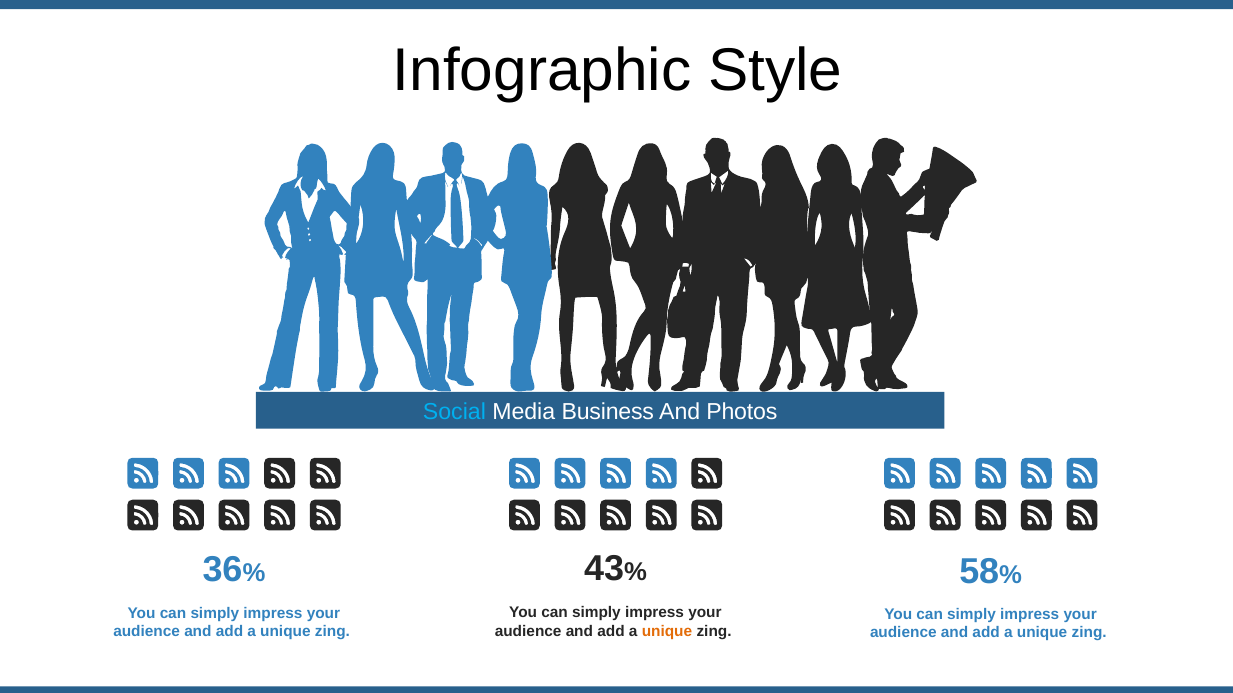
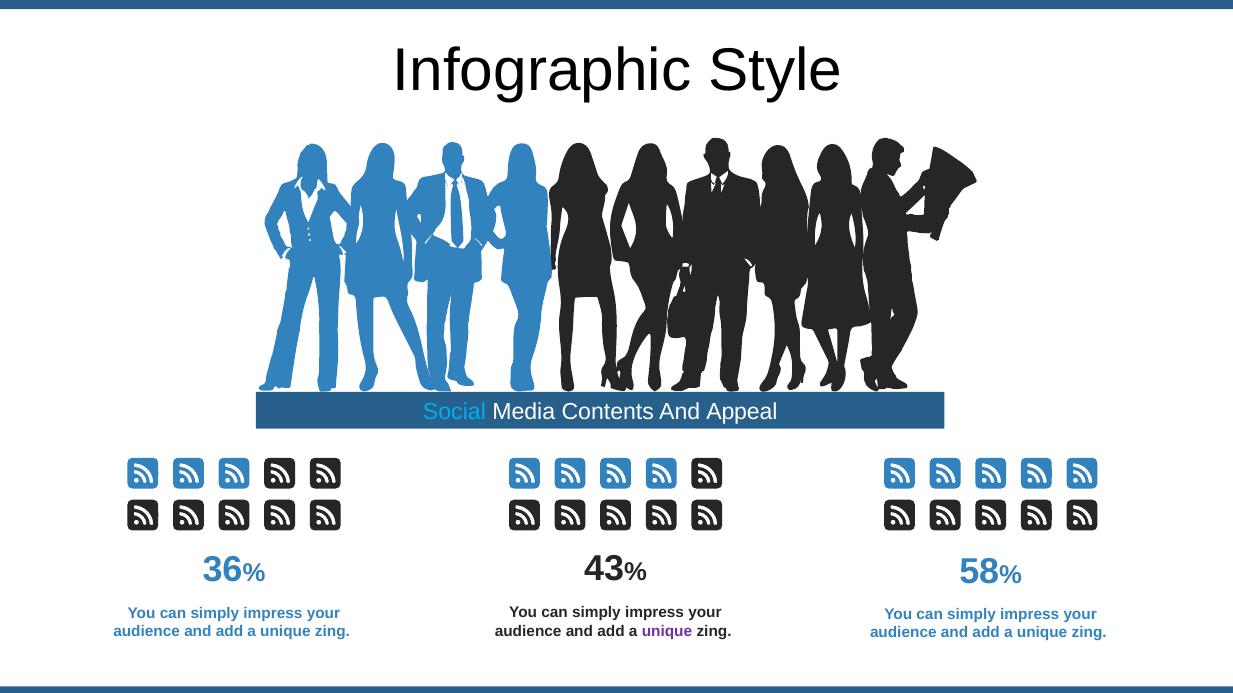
Business: Business -> Contents (608, 412)
Photos: Photos -> Appeal (742, 412)
unique colour: orange -> purple (667, 632)
